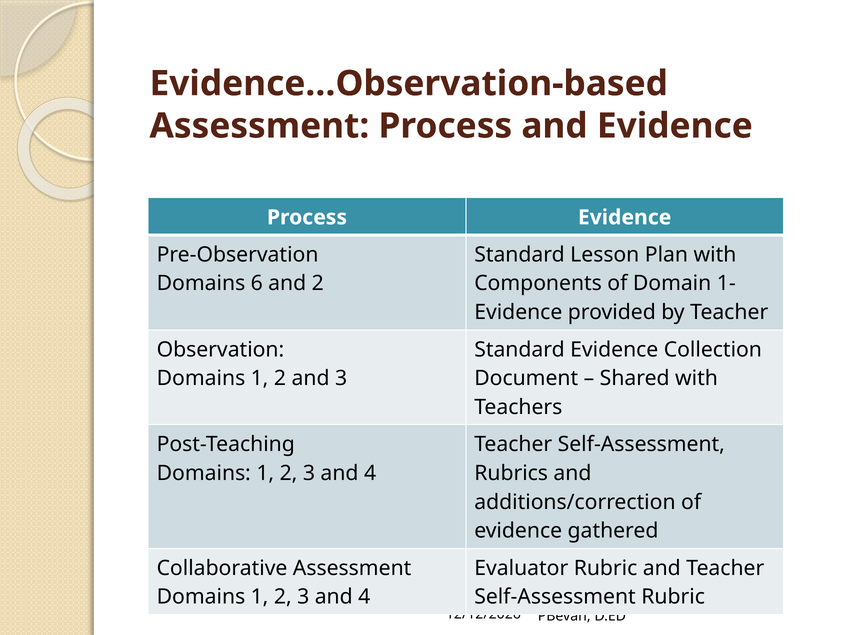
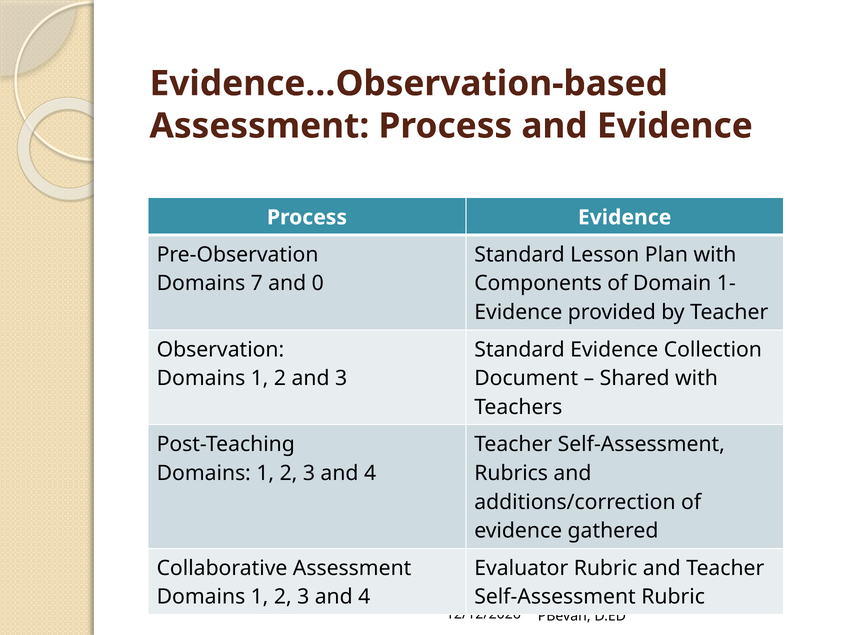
6: 6 -> 7 (257, 284)
and 2: 2 -> 0 (318, 284)
